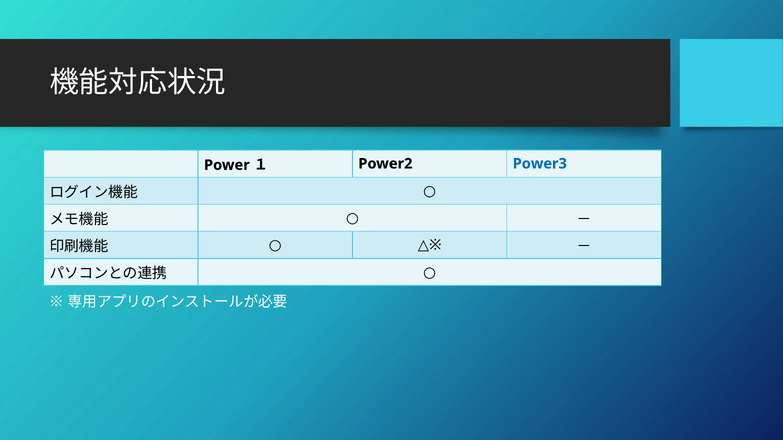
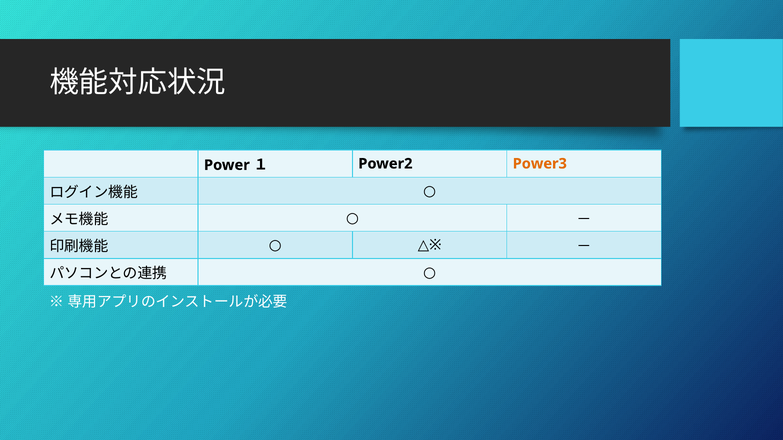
Power3 colour: blue -> orange (540, 164)
